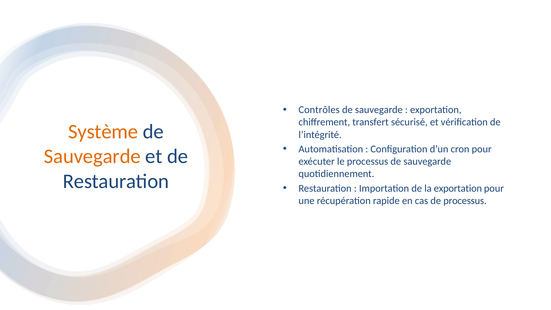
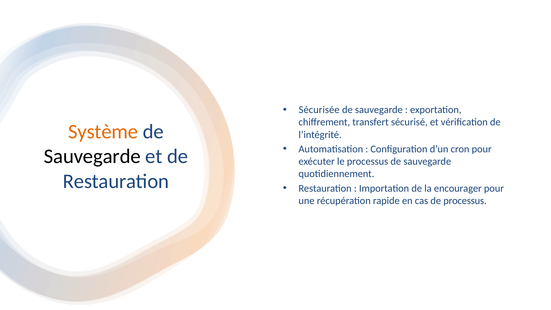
Contrôles: Contrôles -> Sécurisée (319, 110)
Sauvegarde colour: orange -> black (92, 156)
la exportation: exportation -> encourager (458, 188)
